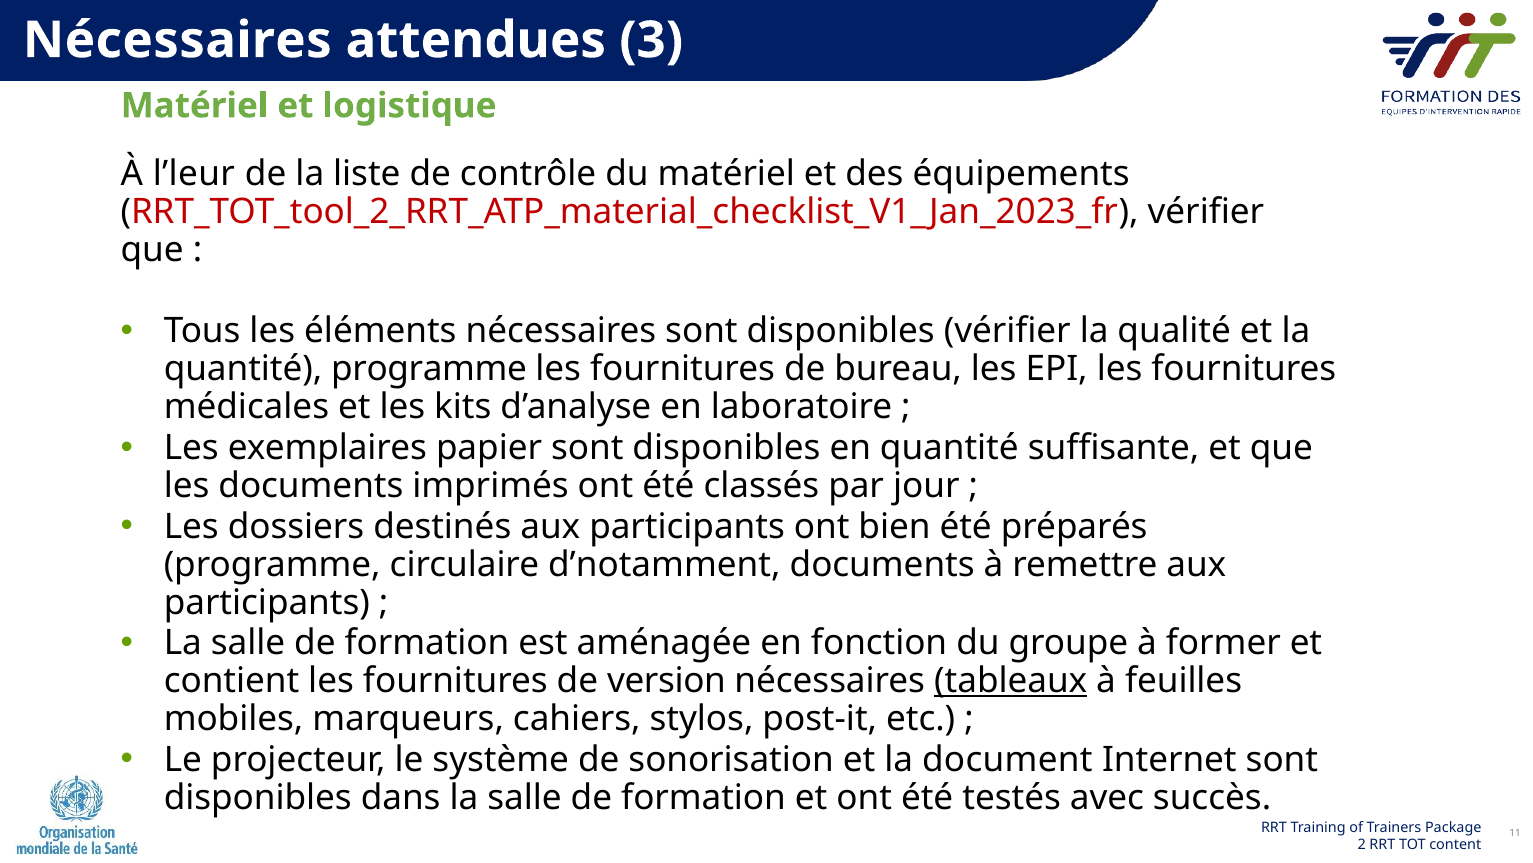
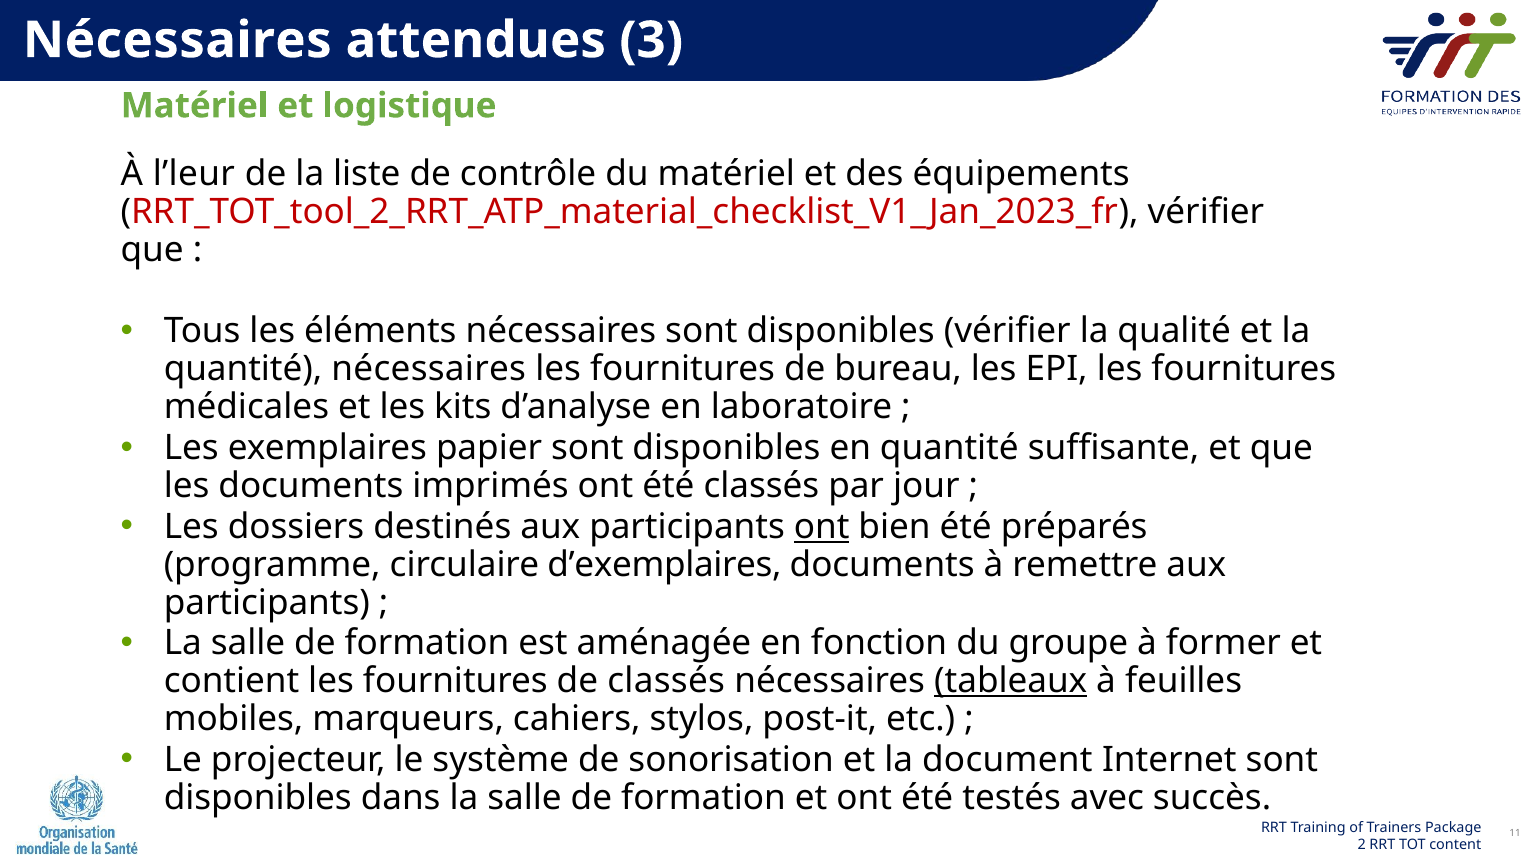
quantité programme: programme -> nécessaires (429, 369)
ont underline: none -> present (822, 526)
d’notamment: d’notamment -> d’exemplaires (664, 564)
de version: version -> classés (666, 681)
